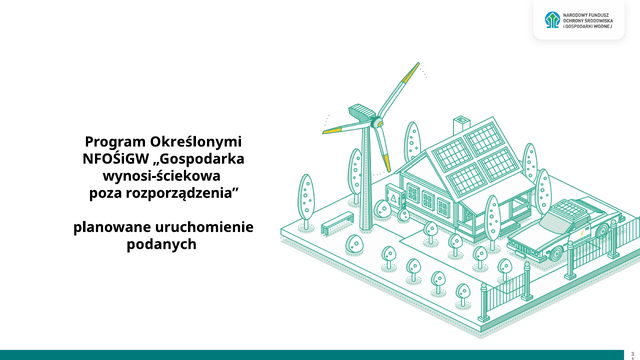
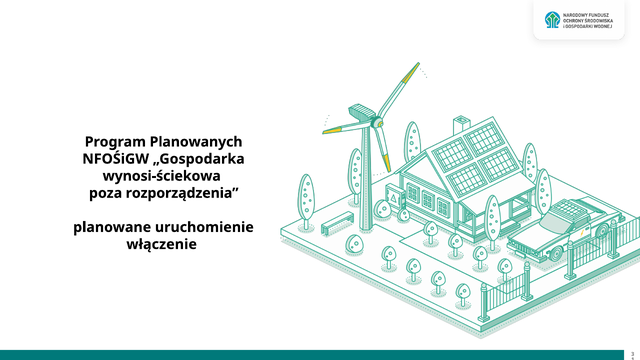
Określonymi: Określonymi -> Planowanych (196, 142)
podanych: podanych -> włączenie (162, 244)
